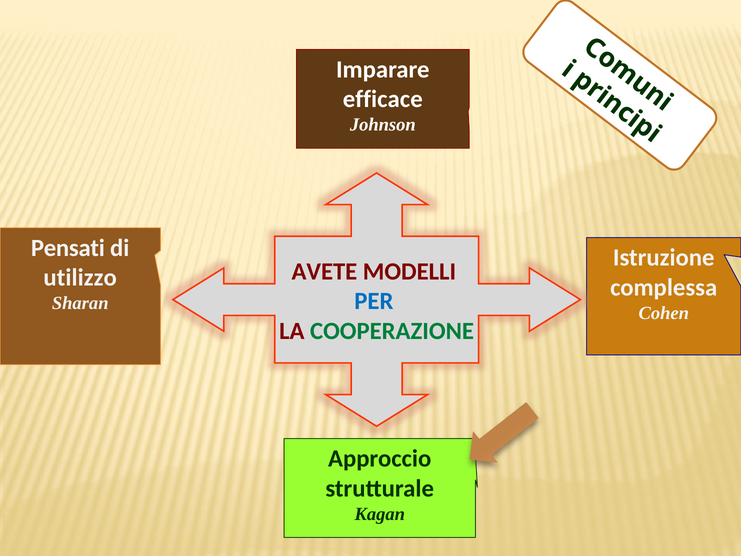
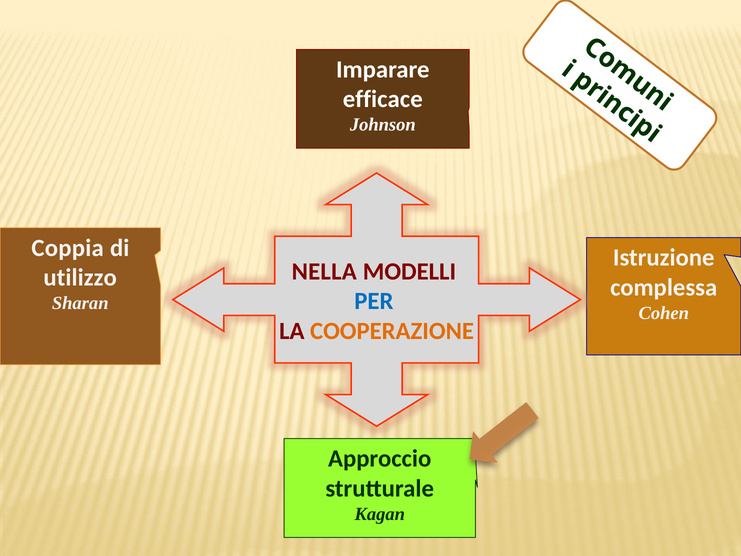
Pensati: Pensati -> Coppia (68, 248)
AVETE: AVETE -> NELLA (324, 272)
COOPERAZIONE colour: green -> orange (392, 331)
